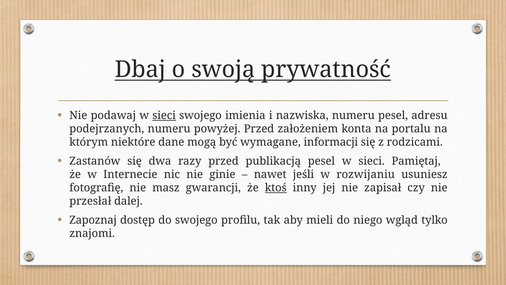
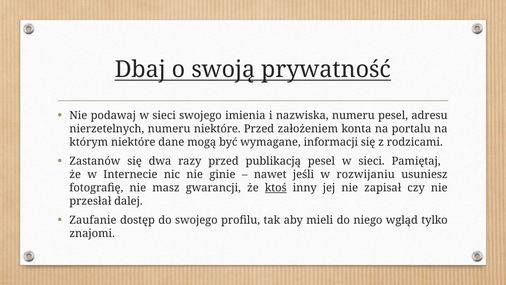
sieci underline: present -> none (164, 115)
podejrzanych: podejrzanych -> nierzetelnych (107, 129)
numeru powyżej: powyżej -> niektóre (217, 129)
Zapoznaj: Zapoznaj -> Zaufanie (93, 220)
